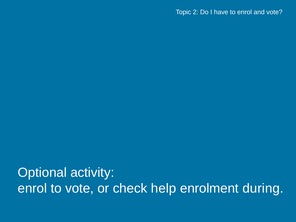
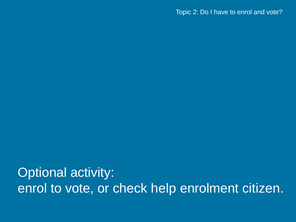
during: during -> citizen (263, 188)
